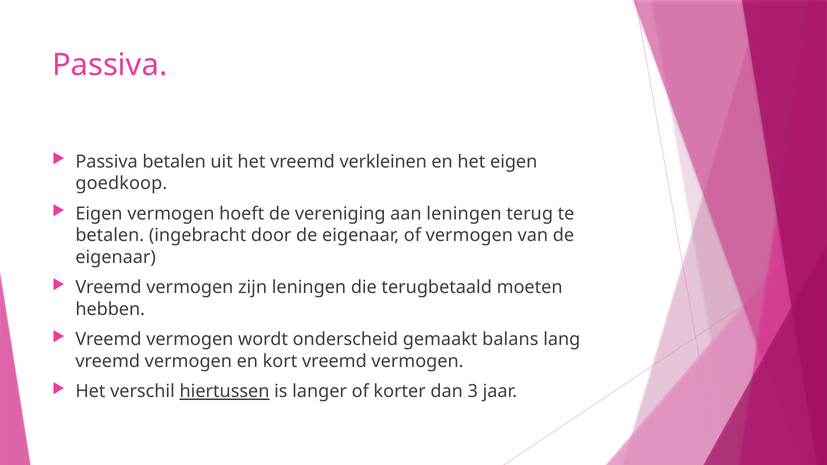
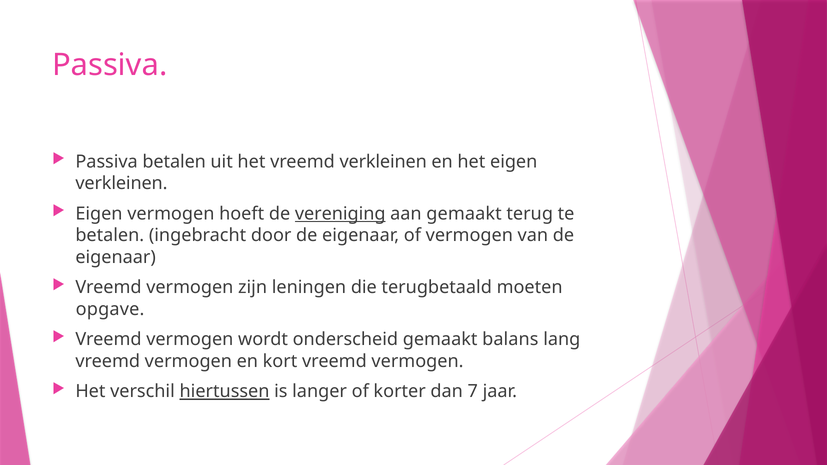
goedkoop: goedkoop -> verkleinen (121, 183)
vereniging underline: none -> present (340, 214)
aan leningen: leningen -> gemaakt (464, 214)
hebben: hebben -> opgave (110, 309)
3: 3 -> 7 (473, 392)
